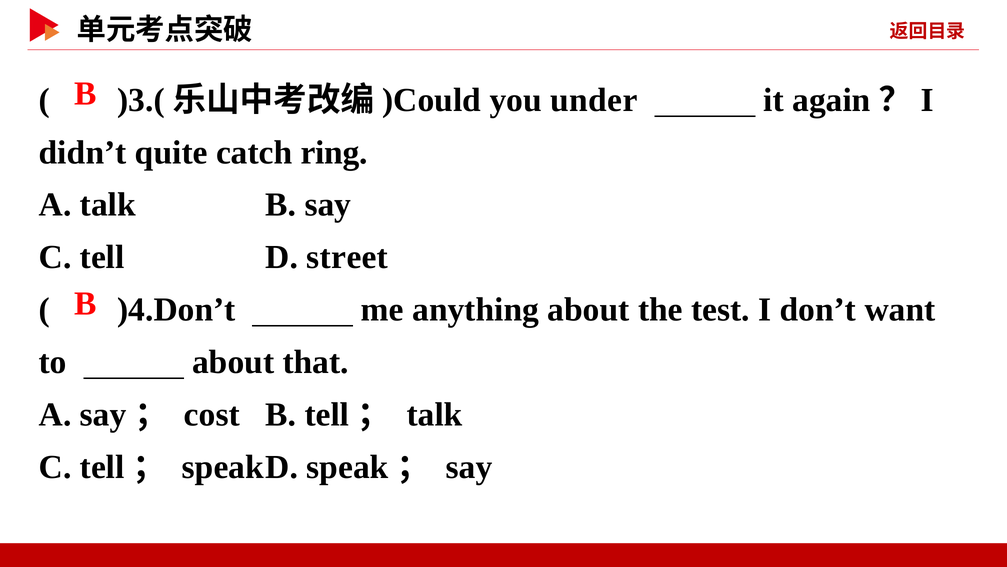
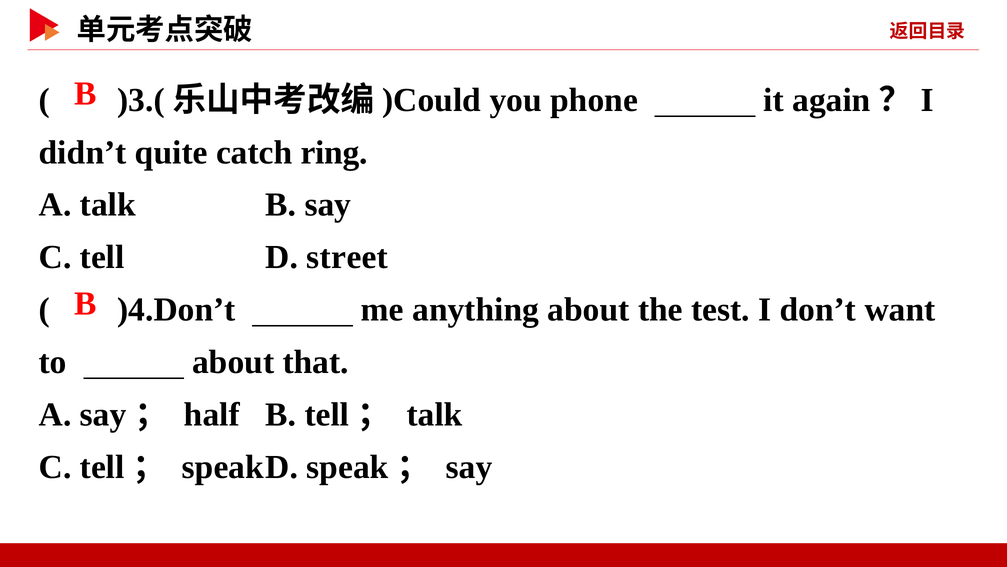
under: under -> phone (594, 100)
cost: cost -> half (212, 414)
